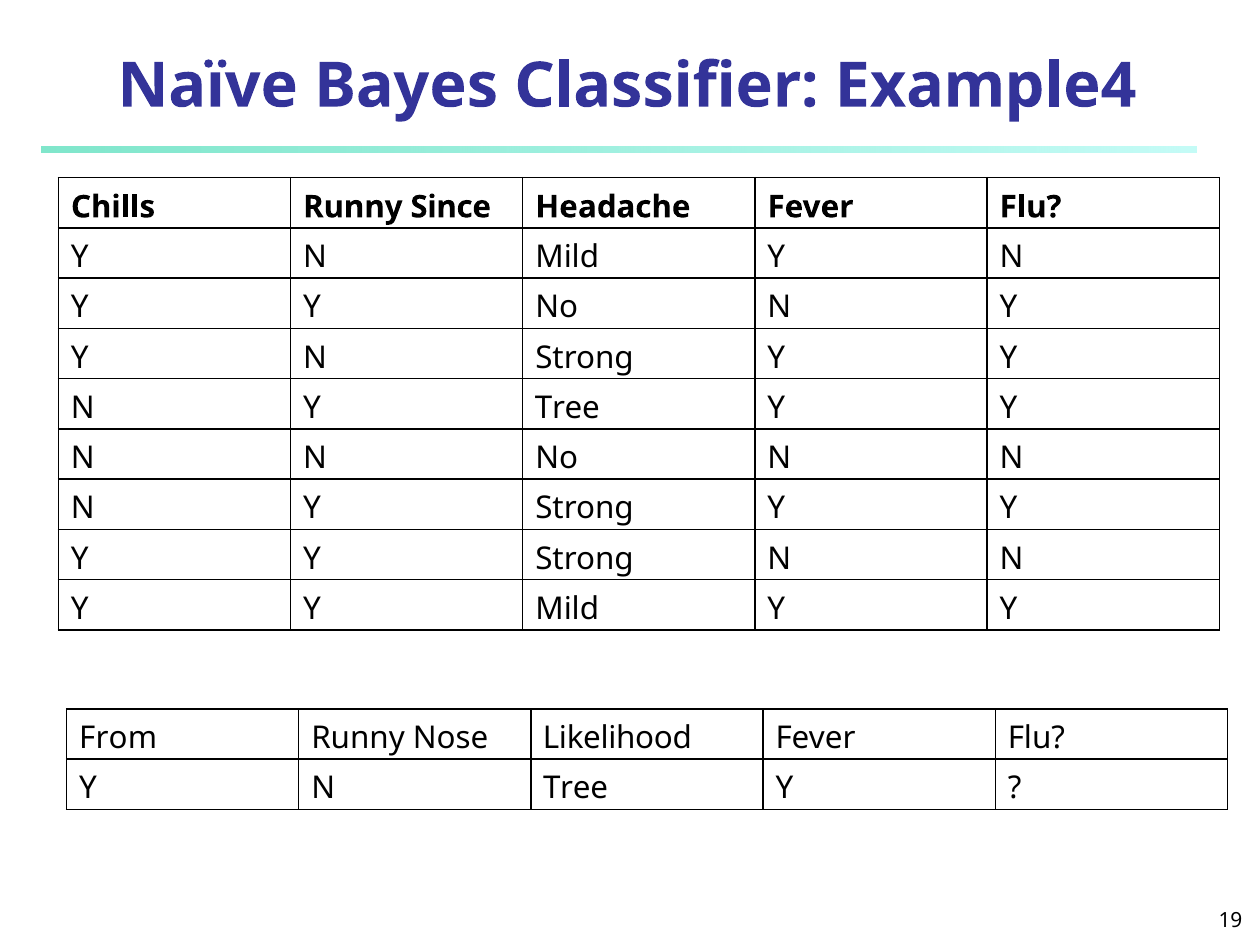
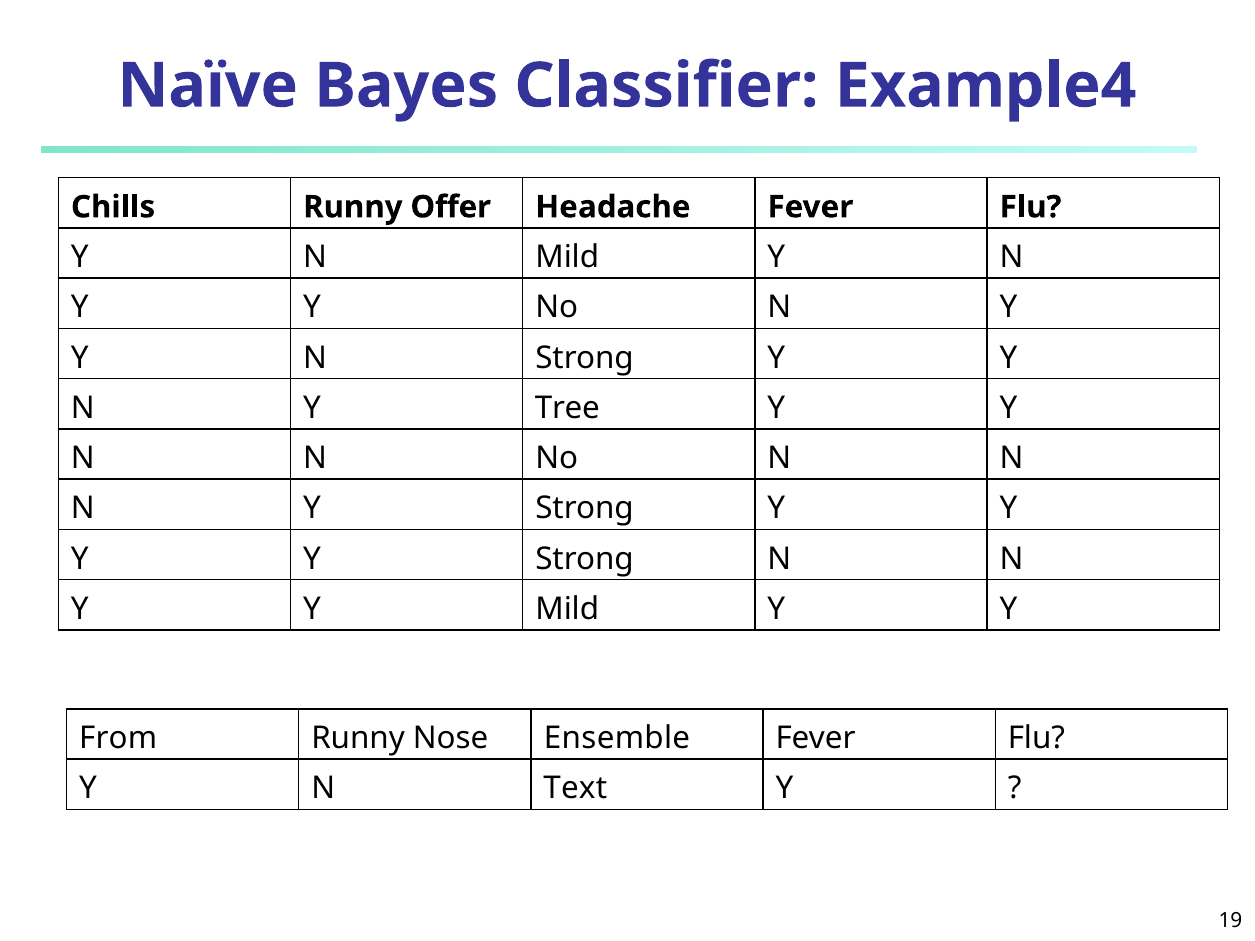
Since: Since -> Offer (451, 207)
Likelihood: Likelihood -> Ensemble (617, 738)
N Tree: Tree -> Text (575, 789)
